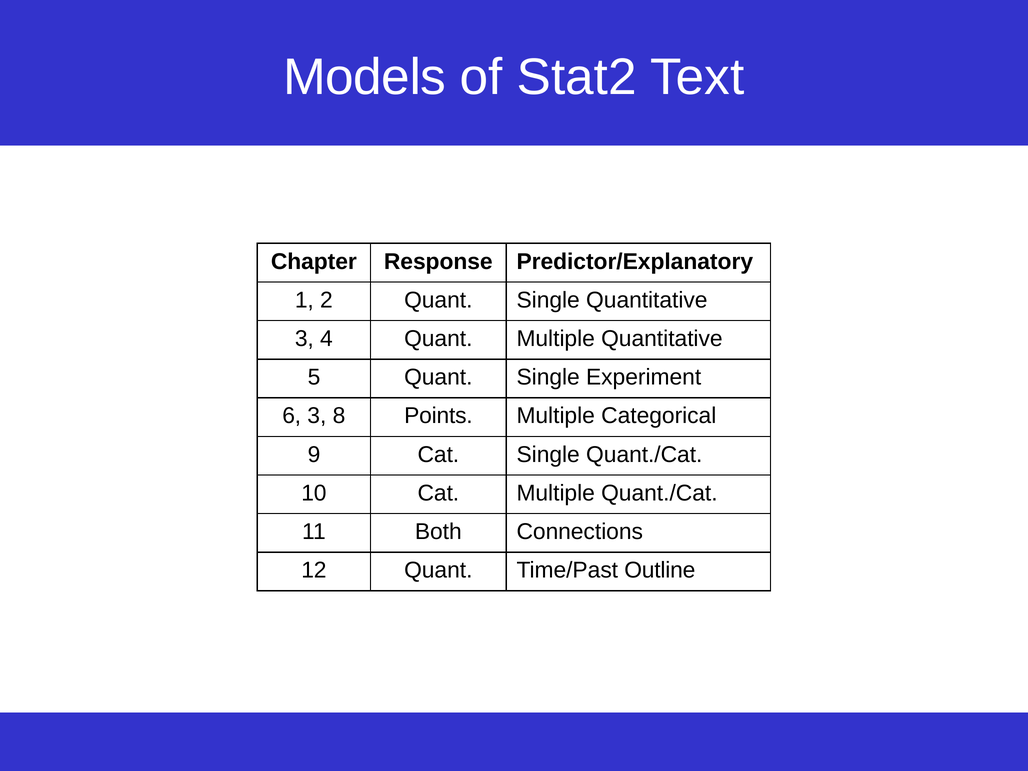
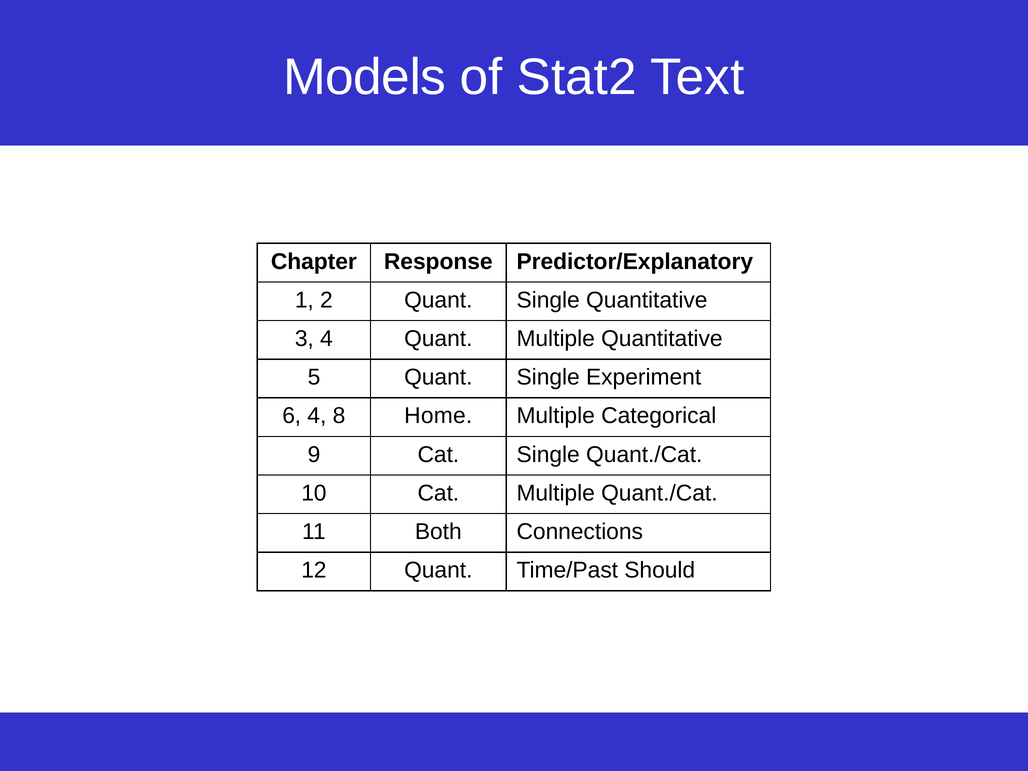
6 3: 3 -> 4 (317, 416)
Points: Points -> Home (438, 416)
Outline: Outline -> Should (660, 570)
